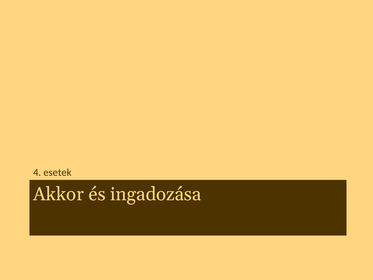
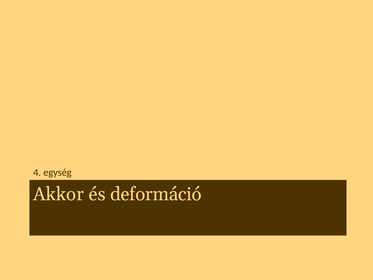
esetek: esetek -> egység (57, 172)
ingadozása: ingadozása -> deformáció (156, 194)
